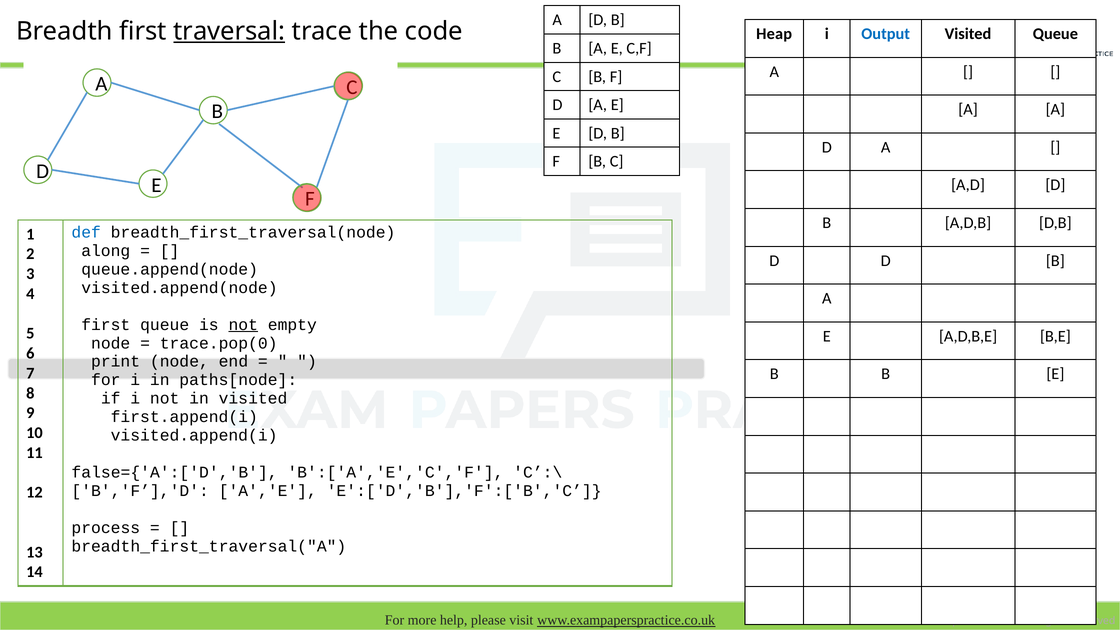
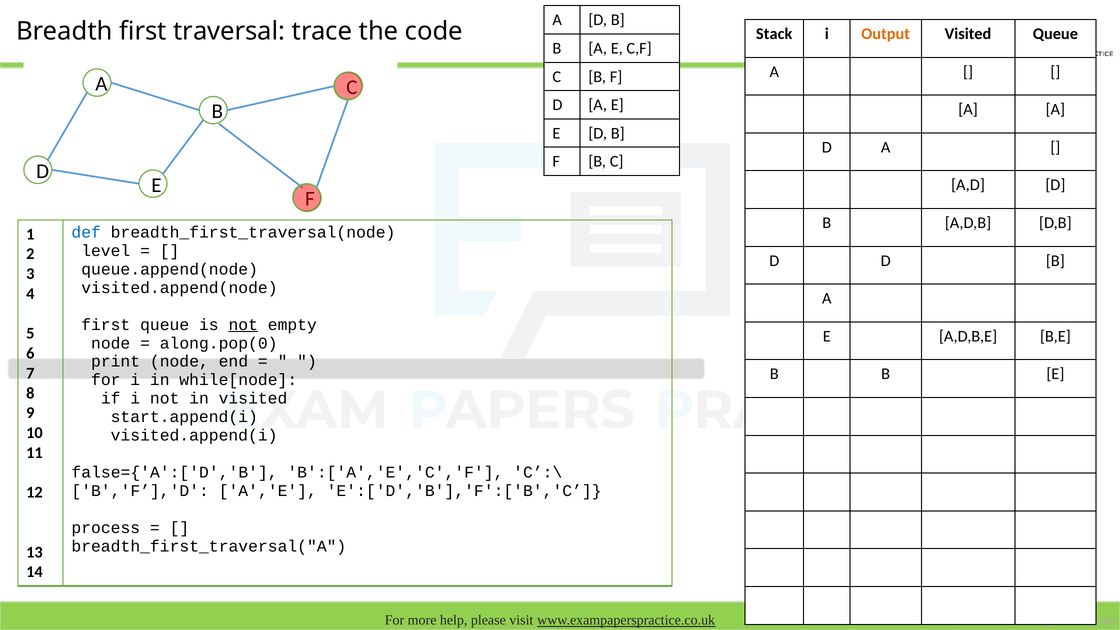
traversal underline: present -> none (229, 31)
Heap: Heap -> Stack (774, 34)
Output colour: blue -> orange (886, 34)
along: along -> level (106, 251)
trace.pop(0: trace.pop(0 -> along.pop(0 (219, 343)
paths[node: paths[node -> while[node (238, 380)
first.append(i: first.append(i -> start.append(i (184, 417)
